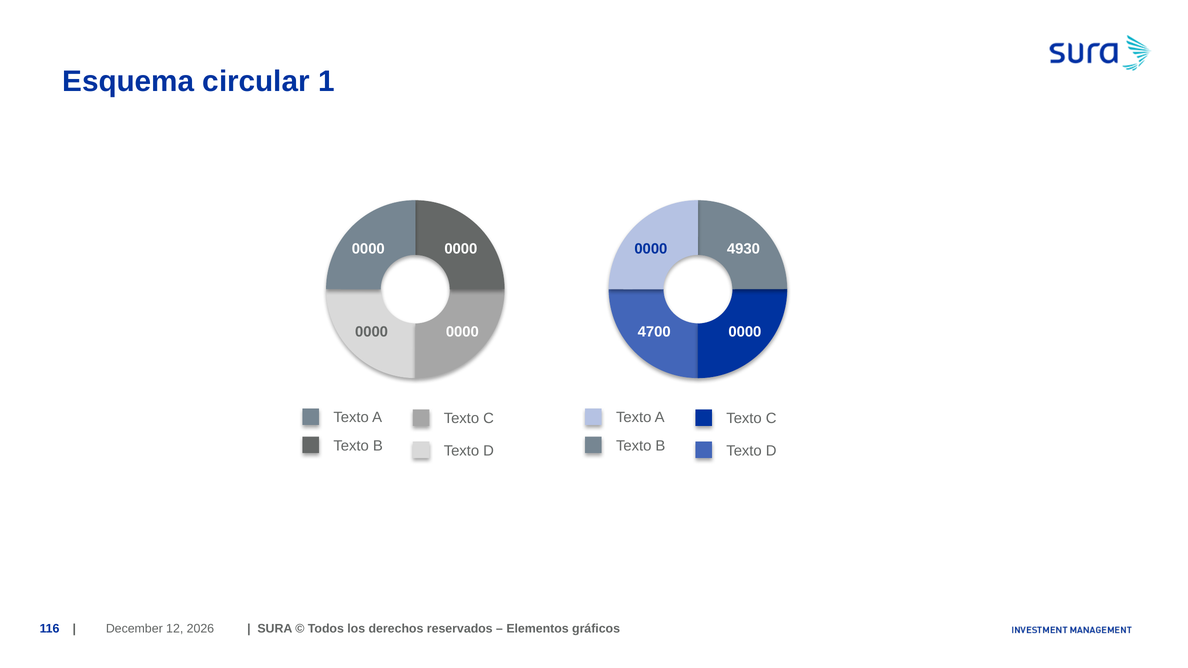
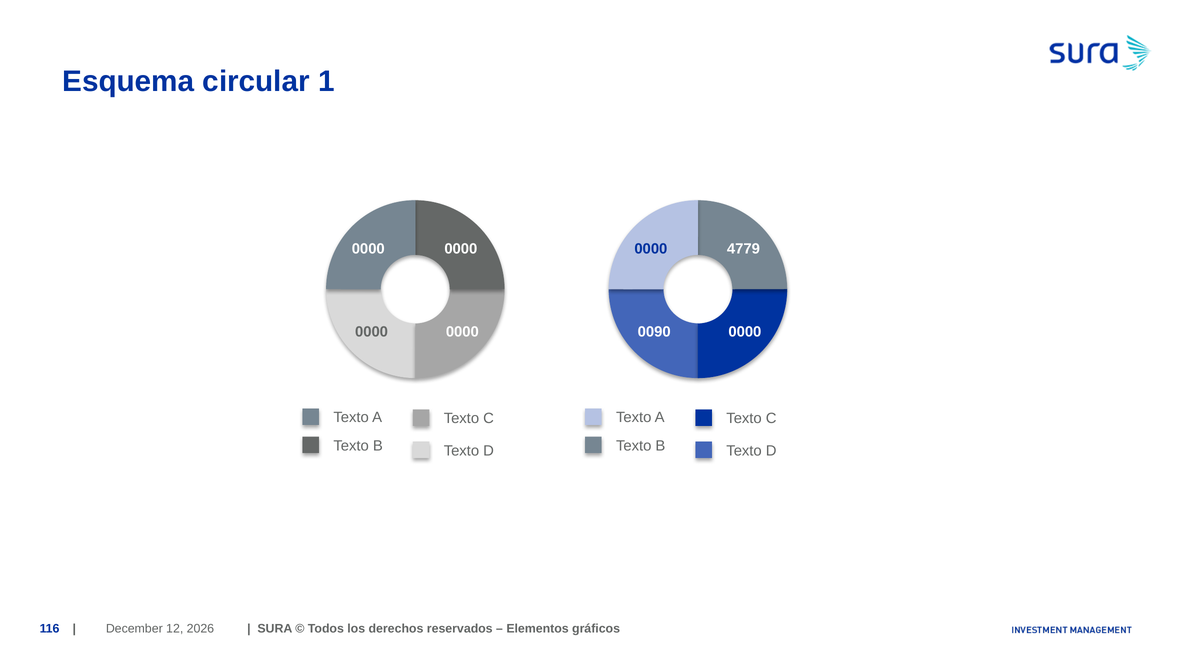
4930: 4930 -> 4779 (743, 249)
4700: 4700 -> 0090 (654, 332)
